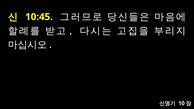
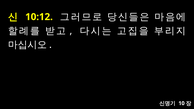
10:45: 10:45 -> 10:12 (39, 17)
